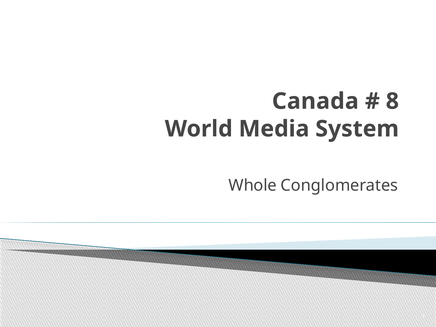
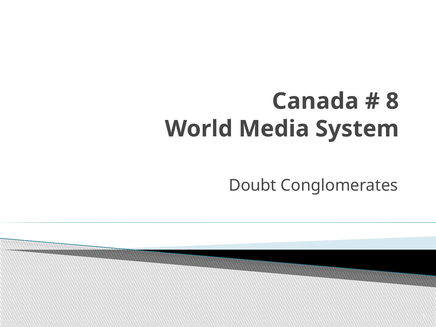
Whole: Whole -> Doubt (253, 185)
